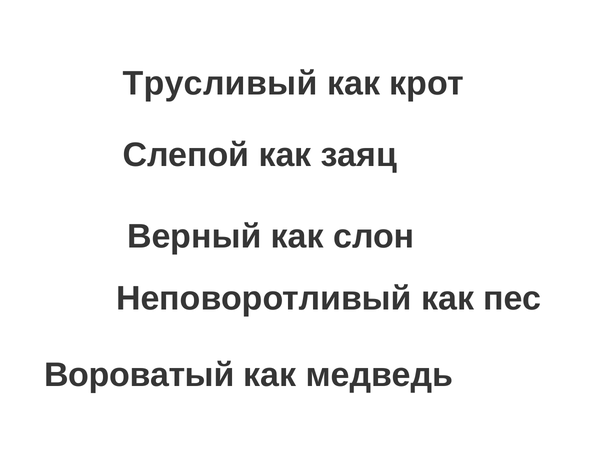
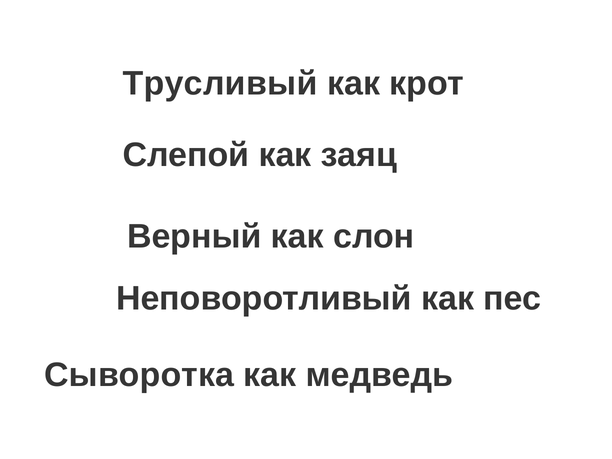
Вороватый: Вороватый -> Сыворотка (139, 375)
